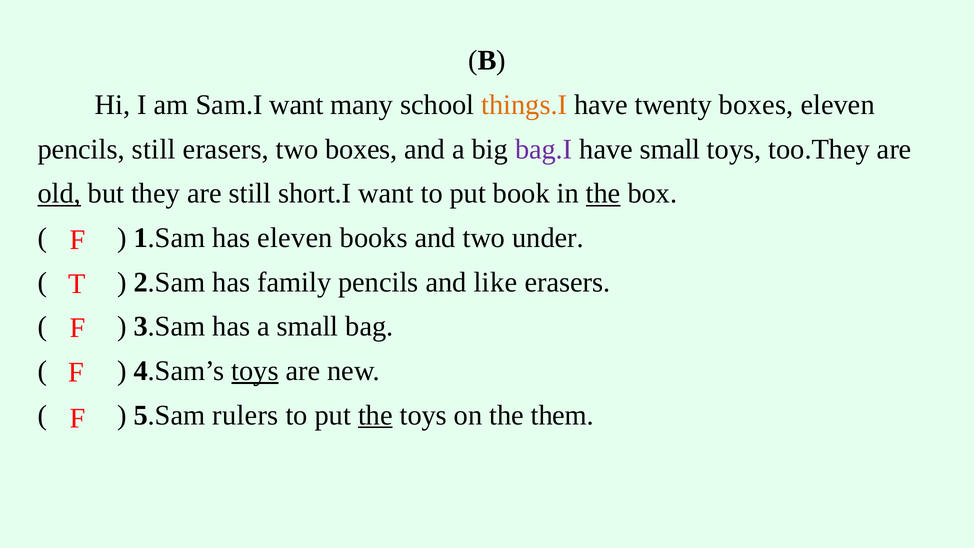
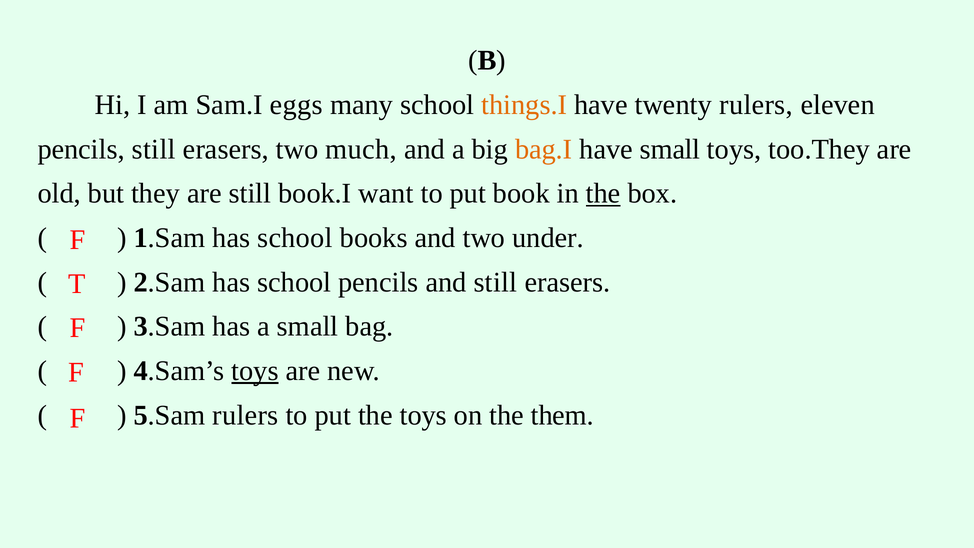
Sam.I want: want -> eggs (296, 105)
twenty boxes: boxes -> rulers (756, 105)
two boxes: boxes -> much (361, 149)
bag.I colour: purple -> orange (544, 149)
old underline: present -> none (59, 193)
short.I: short.I -> book.I (315, 193)
1.Sam has eleven: eleven -> school (295, 238)
2.Sam has family: family -> school (294, 282)
and like: like -> still (495, 282)
the underline: present -> none (375, 415)
